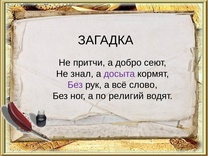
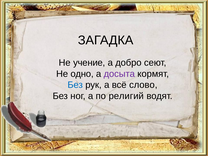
притчи: притчи -> учение (89, 63)
знал: знал -> одно (82, 74)
Без colour: purple -> blue (75, 85)
